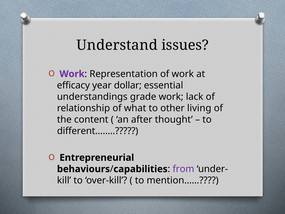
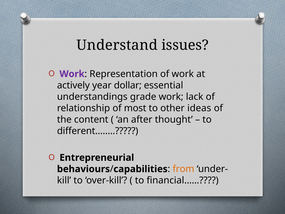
efficacy: efficacy -> actively (73, 85)
what: what -> most (135, 108)
living: living -> ideas (199, 108)
from colour: purple -> orange (183, 169)
mention……: mention…… -> financial…… (183, 180)
